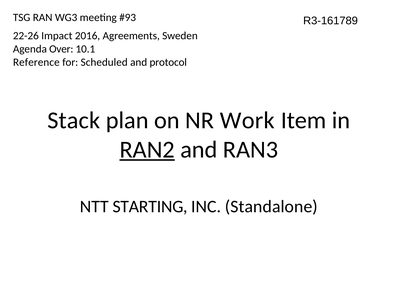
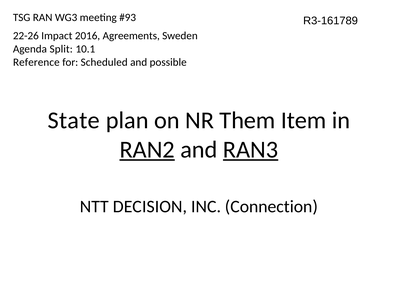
Over: Over -> Split (61, 49)
protocol: protocol -> possible (168, 62)
Stack: Stack -> State (74, 121)
Work: Work -> Them (247, 121)
RAN3 underline: none -> present (251, 150)
STARTING: STARTING -> DECISION (150, 207)
Standalone: Standalone -> Connection (271, 207)
